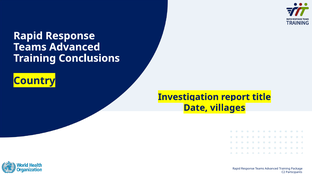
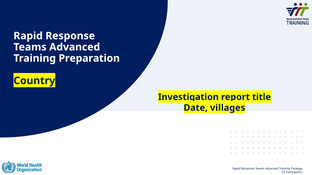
Conclusions: Conclusions -> Preparation (89, 58)
